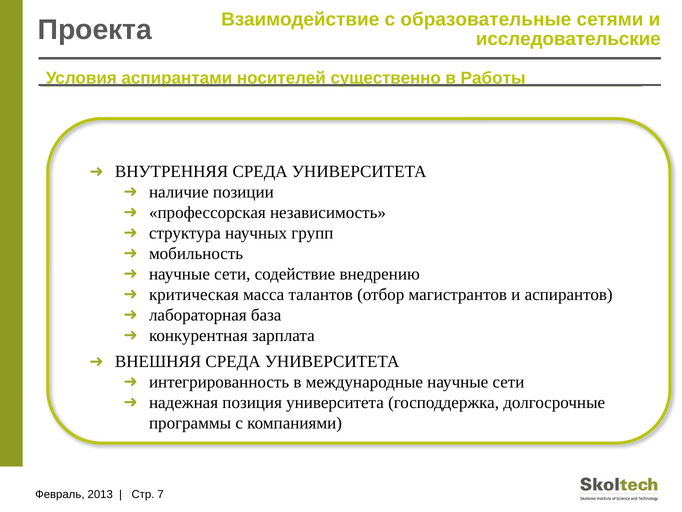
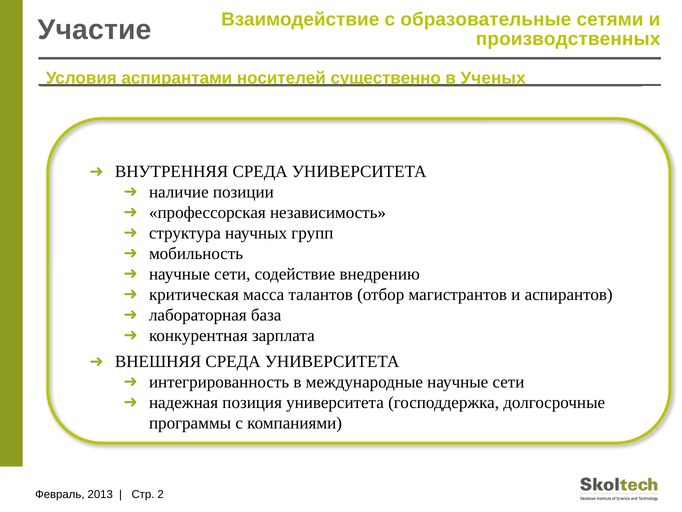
Проекта: Проекта -> Участие (95, 30)
исследовательские: исследовательские -> производственных (568, 39)
Работы: Работы -> Ученых (493, 78)
7: 7 -> 2 (161, 494)
